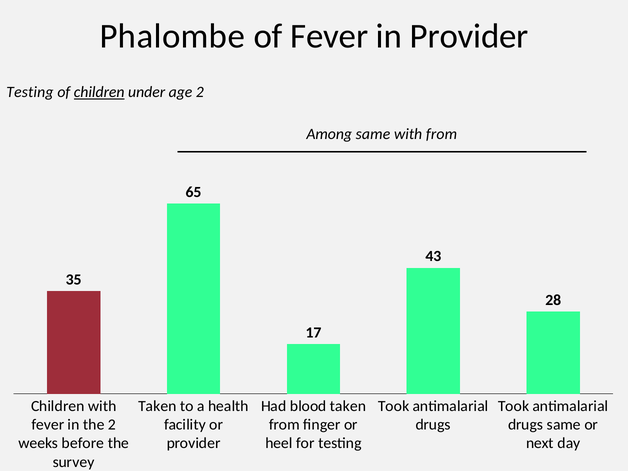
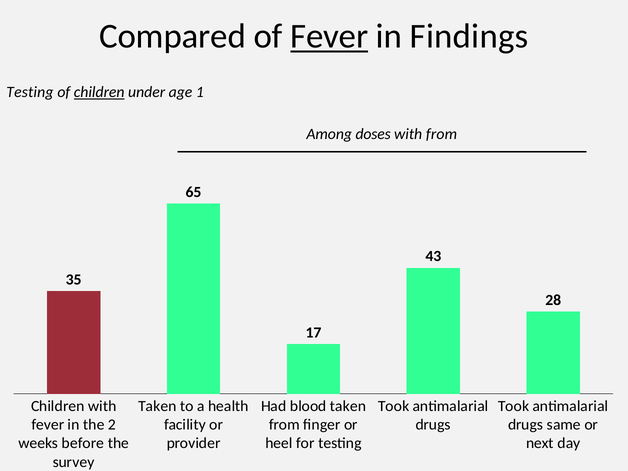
Phalombe: Phalombe -> Compared (173, 36)
Fever underline: none -> present (329, 36)
in Provider: Provider -> Findings (469, 36)
age 2: 2 -> 1 (200, 92)
Among same: same -> doses (373, 134)
